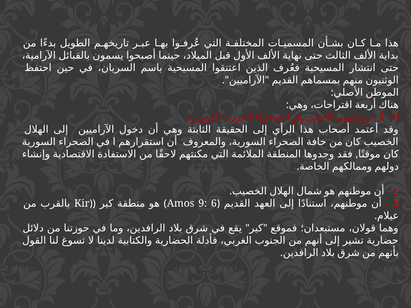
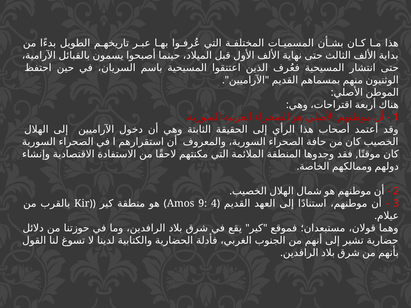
6: 6 -> 4 (214, 204)
